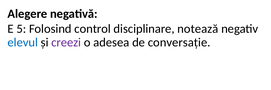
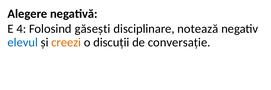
5: 5 -> 4 (21, 29)
control: control -> găsești (93, 29)
creezi colour: purple -> orange (66, 42)
adesea: adesea -> discuții (111, 42)
